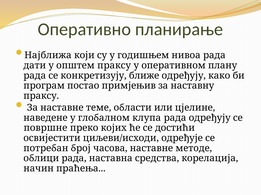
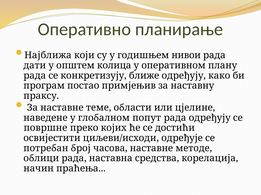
нивоа: нивоа -> нивои (186, 55)
општем праксу: праксу -> колица (114, 66)
клупа: клупа -> попут (147, 118)
